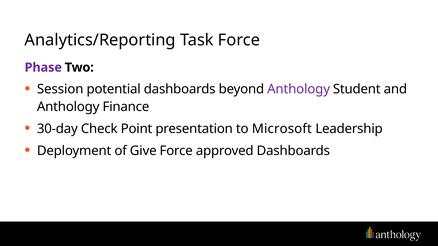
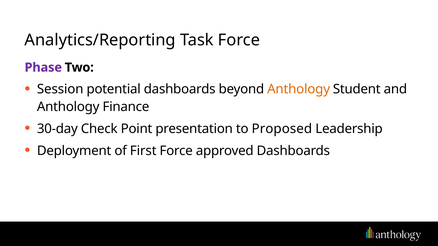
Anthology colour: purple -> orange (299, 89)
Microsoft: Microsoft -> Proposed (282, 129)
Give: Give -> First (143, 151)
